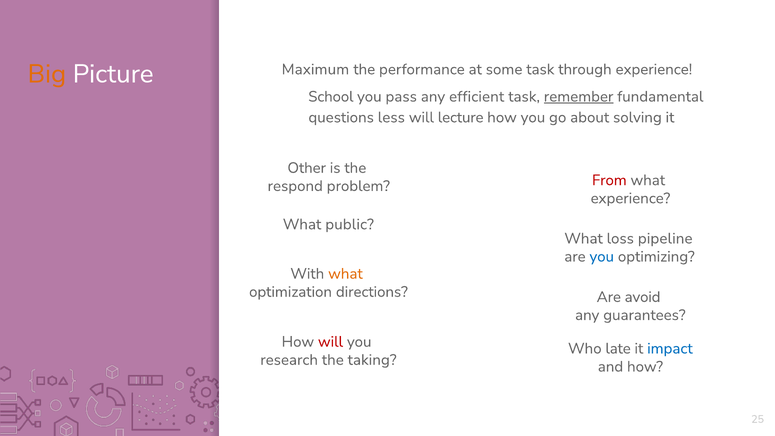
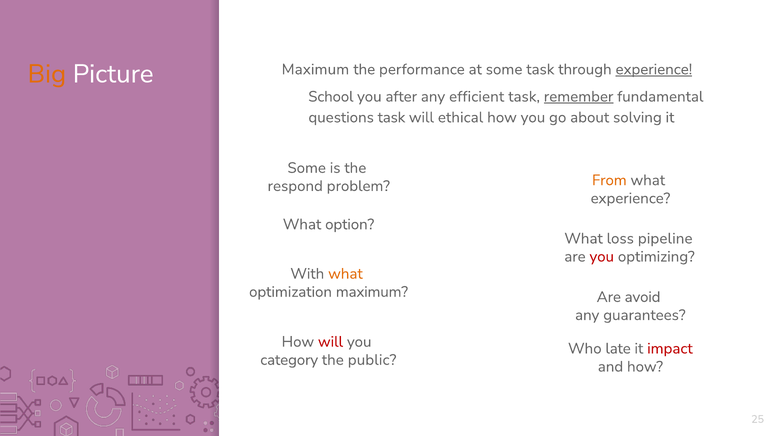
experience underline: none -> present (654, 69)
pass: pass -> after (401, 97)
questions less: less -> task (391, 117)
lecture: lecture -> ethical (461, 117)
Other: Other -> Some (307, 168)
From colour: red -> orange (609, 180)
public: public -> option (350, 224)
you colour: blue -> red (602, 257)
optimization directions: directions -> maximum (372, 292)
impact colour: blue -> red (670, 348)
research: research -> category (289, 360)
taking: taking -> public (372, 360)
